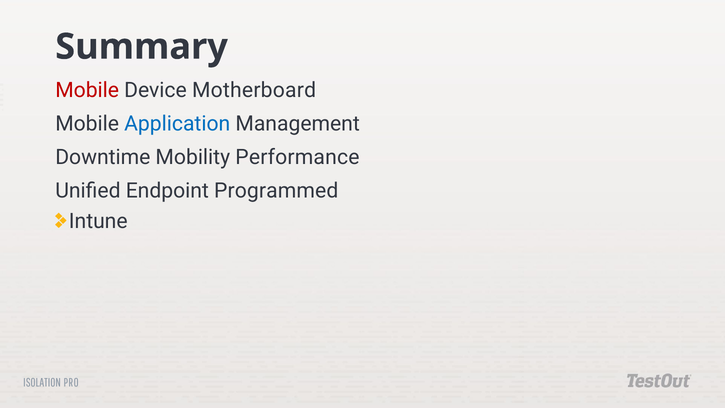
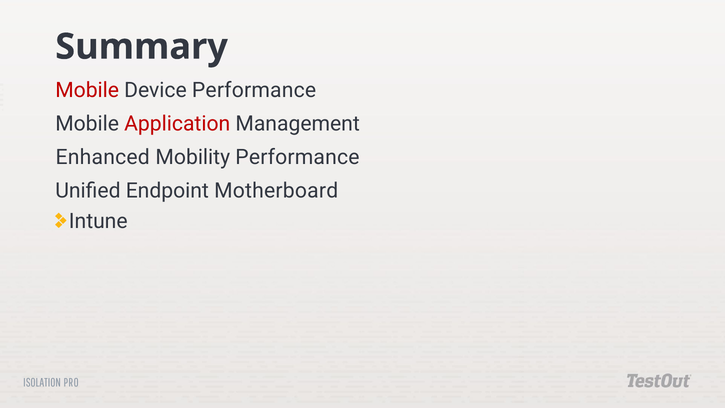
Device Motherboard: Motherboard -> Performance (254, 90)
Application colour: blue -> red (177, 124)
Downtime: Downtime -> Enhanced (103, 157)
Programmed: Programmed -> Motherboard (276, 191)
